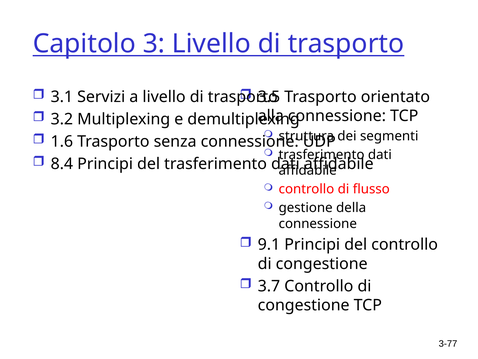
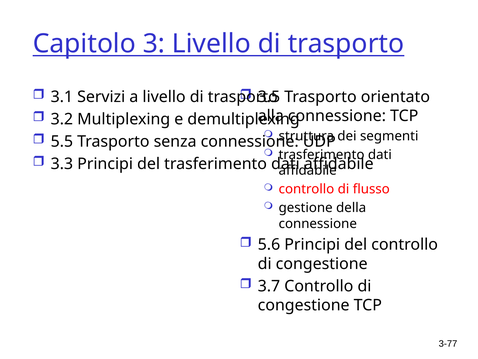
1.6: 1.6 -> 5.5 (62, 141)
8.4: 8.4 -> 3.3 (62, 164)
9.1: 9.1 -> 5.6 (269, 244)
